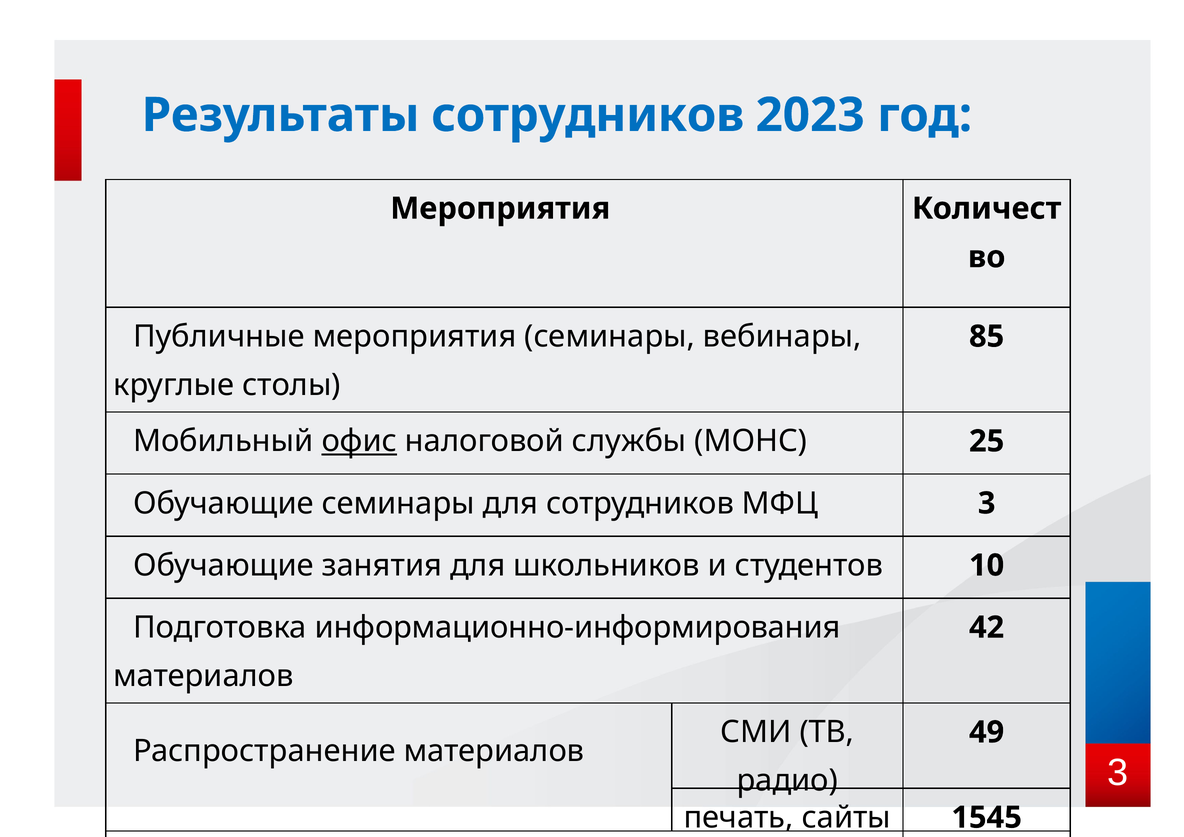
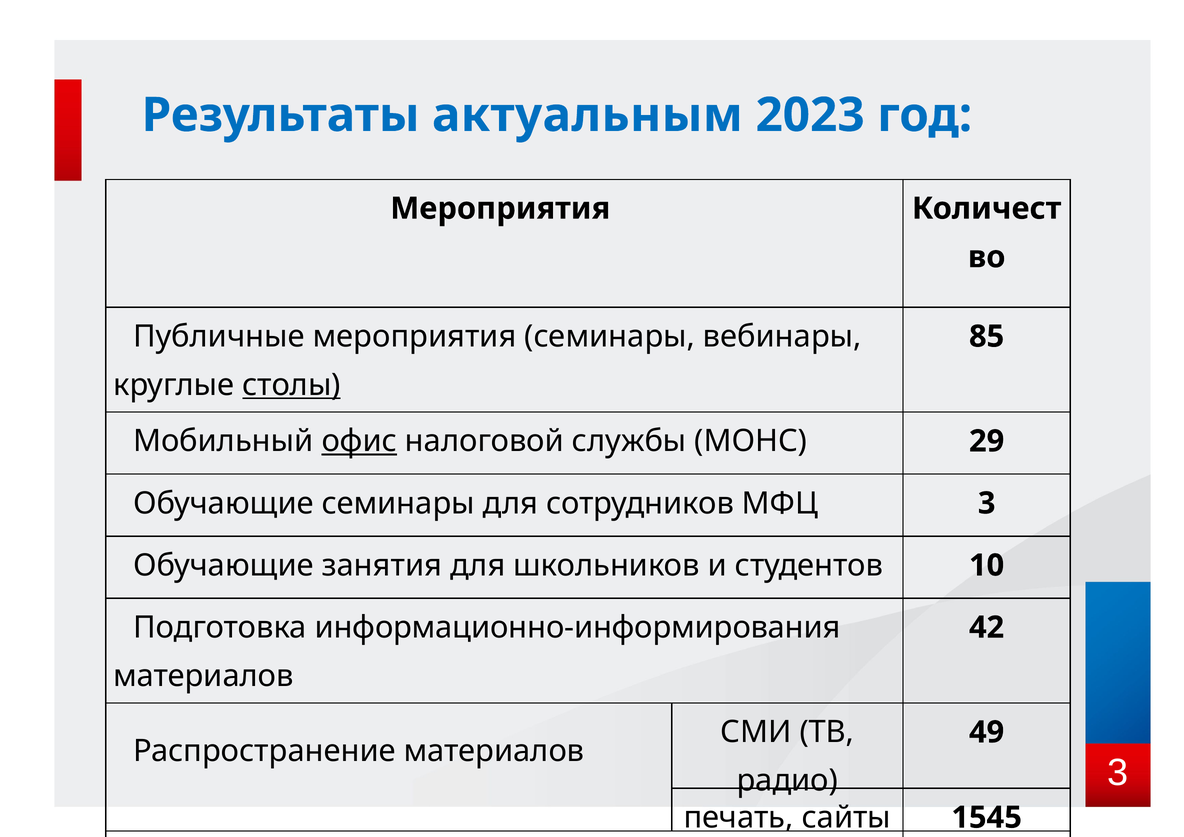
Результаты сотрудников: сотрудников -> актуальным (587, 115)
столы underline: none -> present (291, 385)
25: 25 -> 29 (987, 441)
